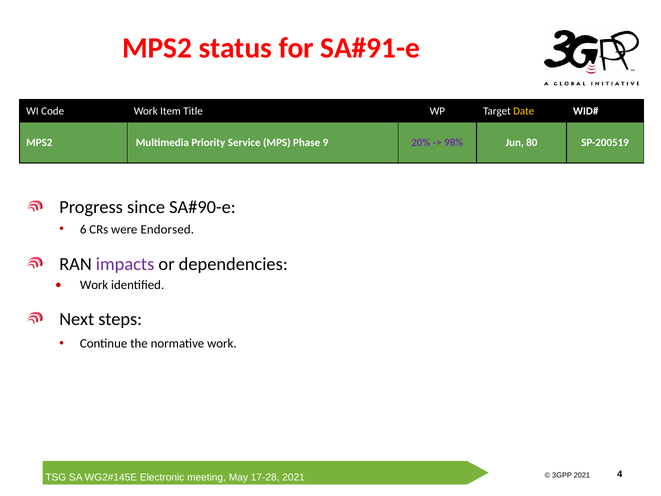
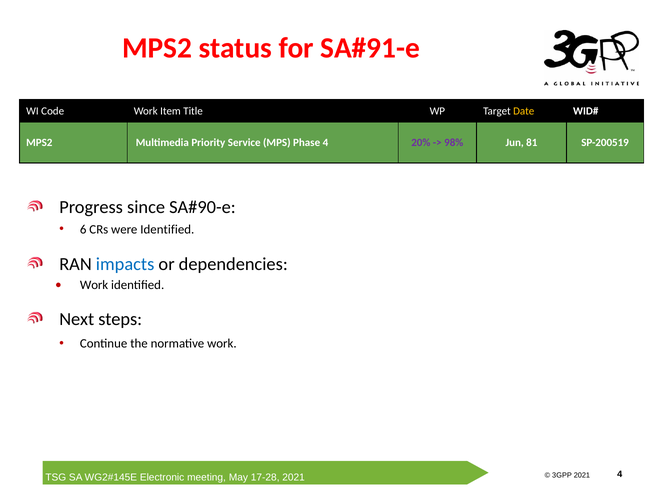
Phase 9: 9 -> 4 (325, 143)
80: 80 -> 81 (532, 143)
were Endorsed: Endorsed -> Identified (167, 229)
impacts colour: purple -> blue (125, 264)
